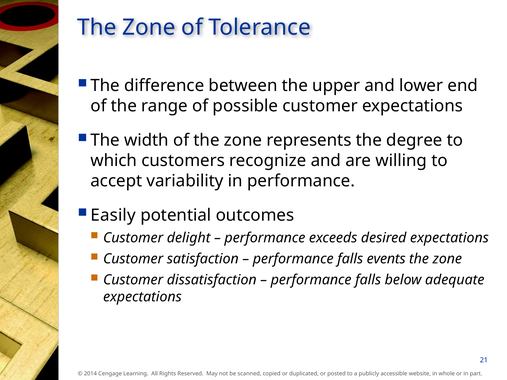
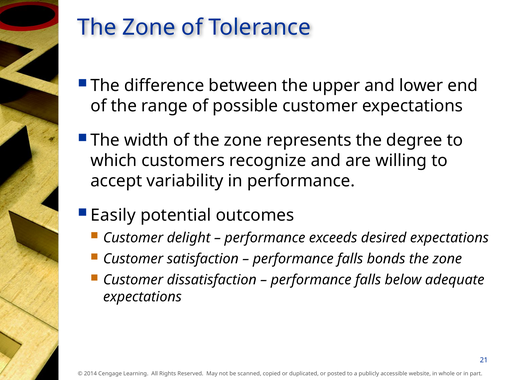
events: events -> bonds (386, 259)
